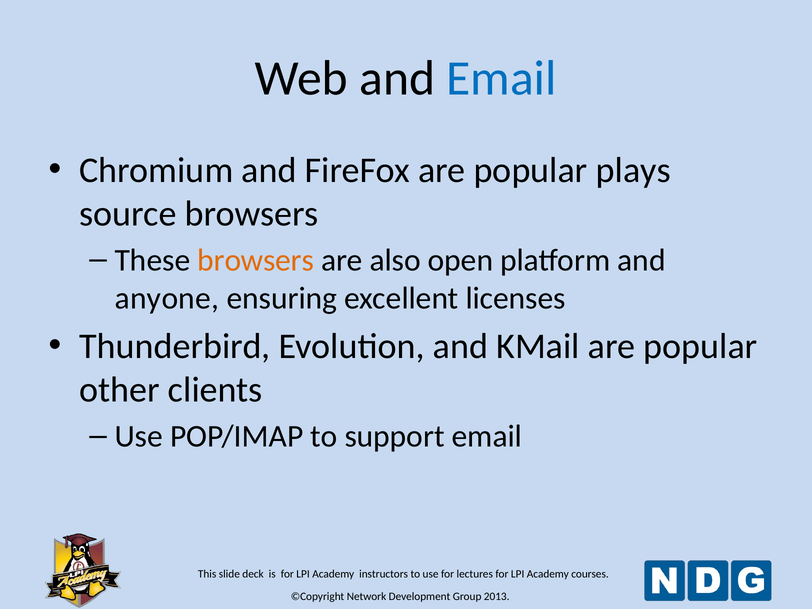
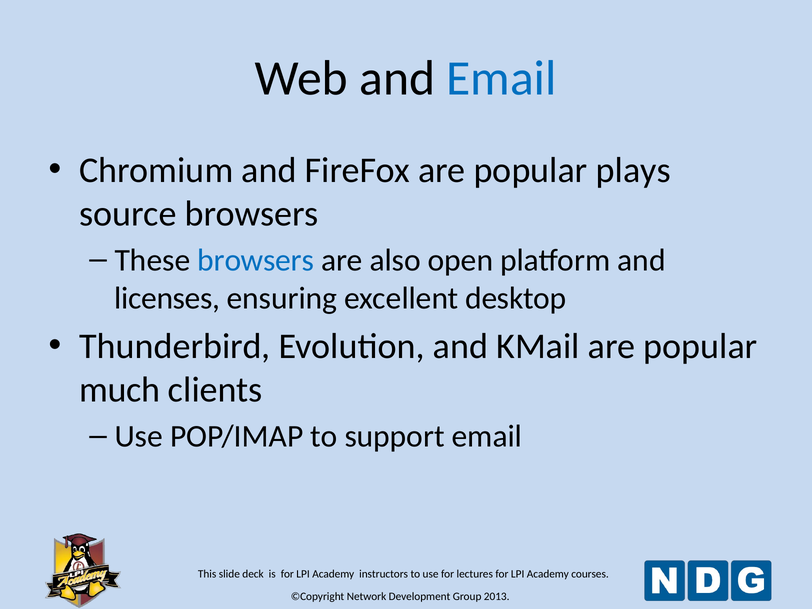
browsers colour: orange -> blue (256, 260)
anyone: anyone -> licenses (167, 298)
licenses: licenses -> desktop (516, 298)
other: other -> much (120, 390)
